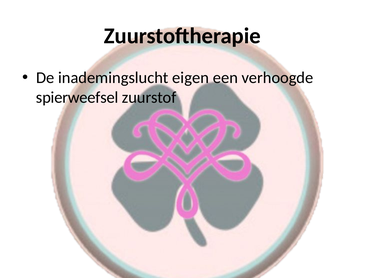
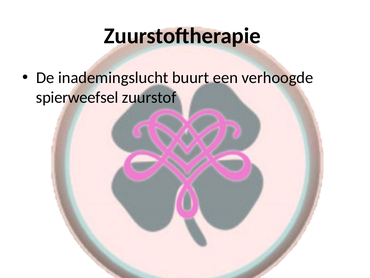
eigen: eigen -> buurt (191, 78)
